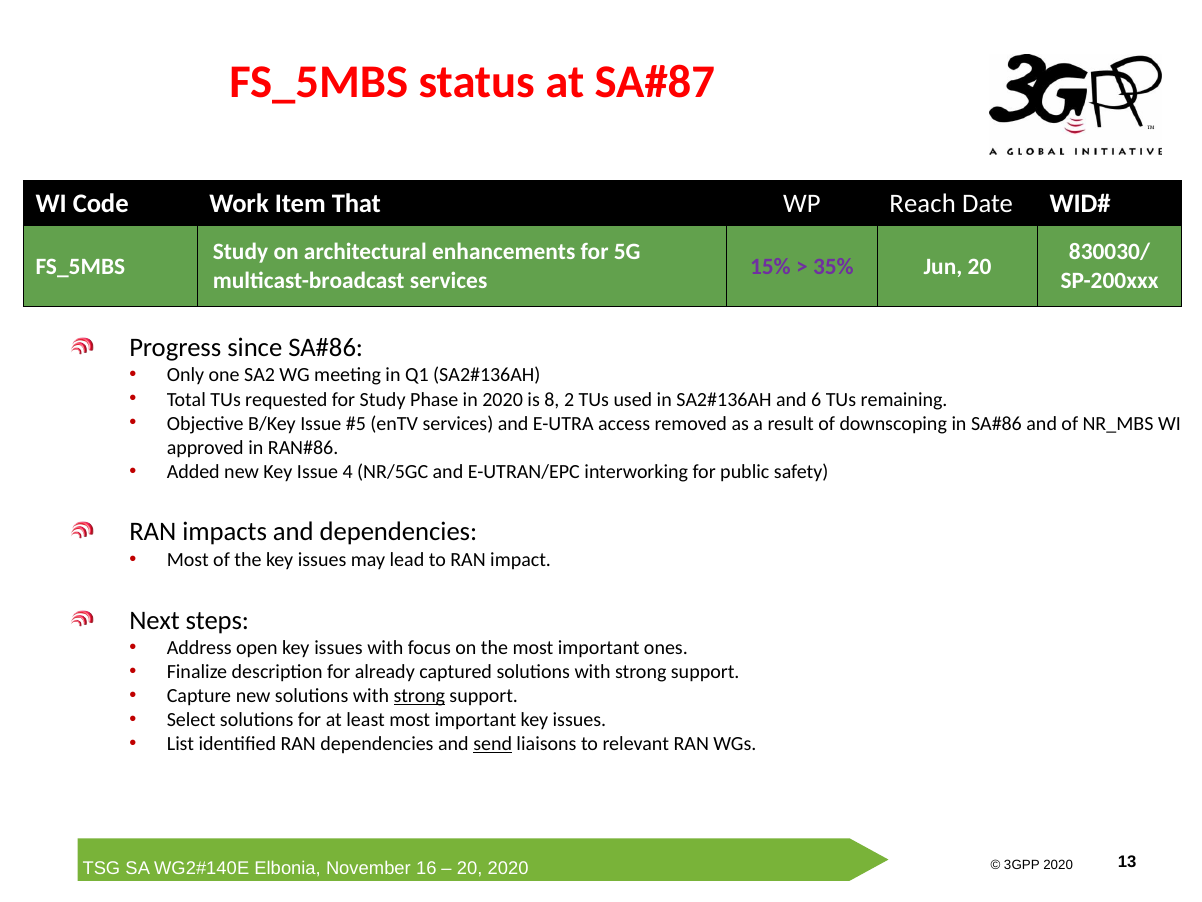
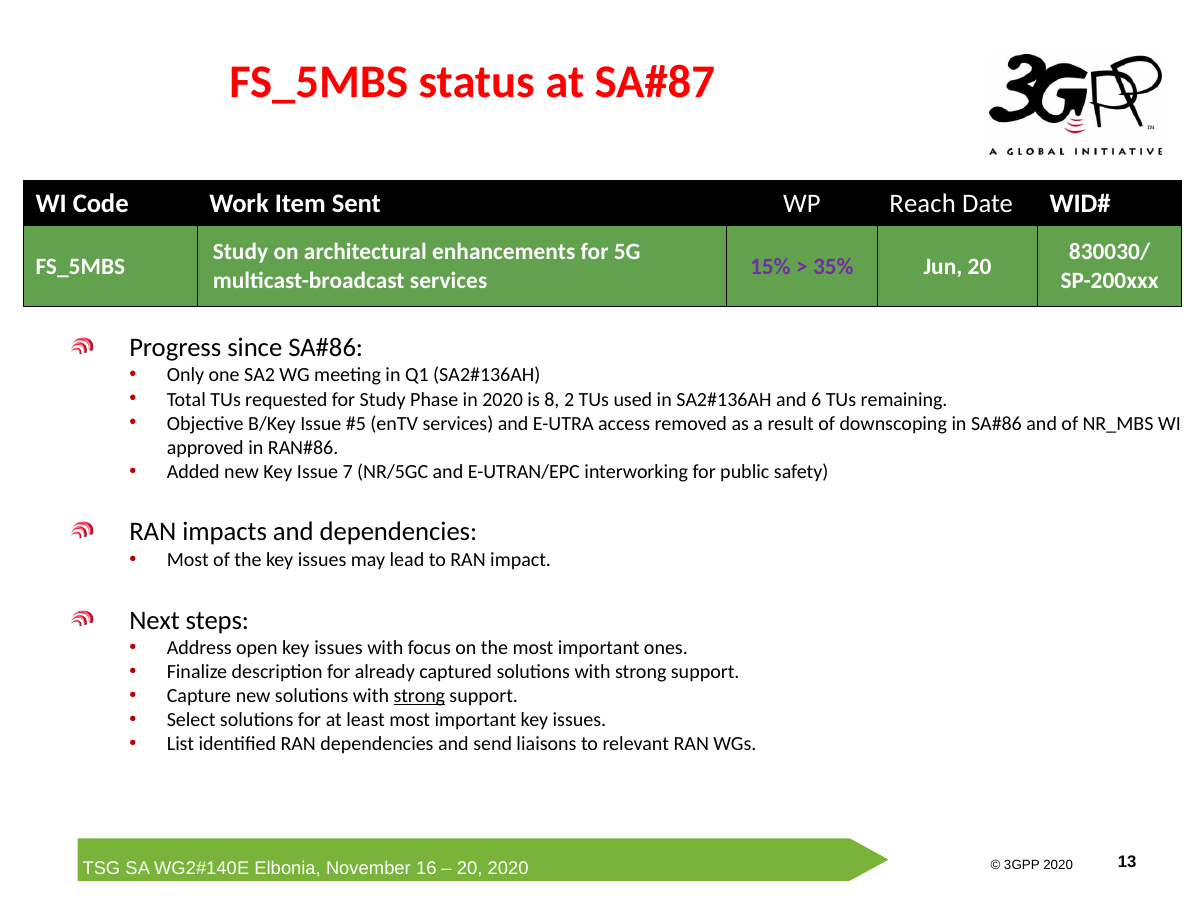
That: That -> Sent (356, 204)
4: 4 -> 7 (348, 471)
send underline: present -> none (493, 744)
